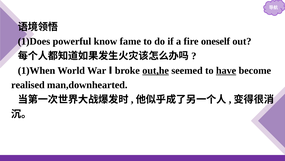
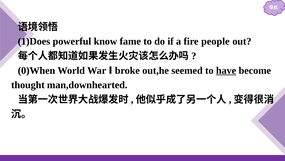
oneself: oneself -> people (215, 41)
1)When: 1)When -> 0)When (37, 70)
out,he underline: present -> none (156, 70)
realised: realised -> thought (28, 85)
